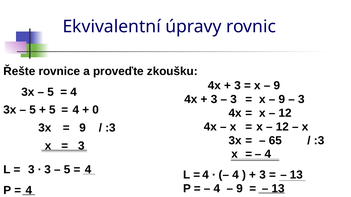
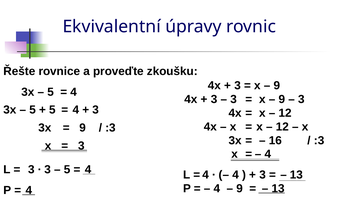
0: 0 -> 3 (96, 110)
65: 65 -> 16 (275, 141)
